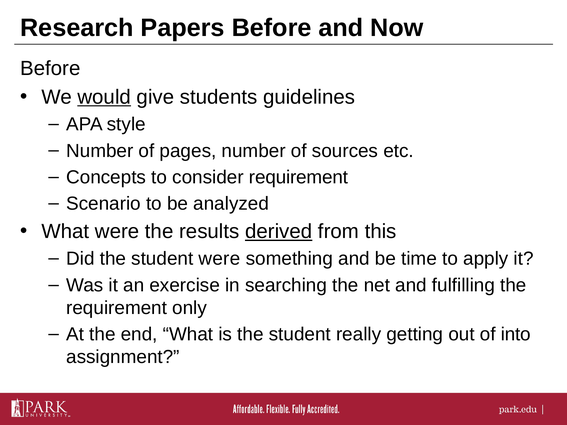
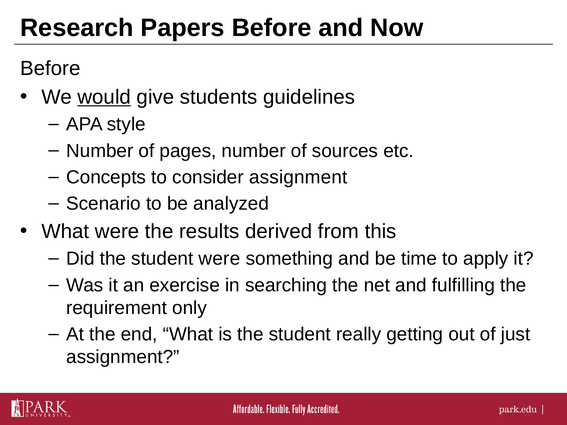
consider requirement: requirement -> assignment (298, 177)
derived underline: present -> none (279, 232)
into: into -> just (516, 334)
